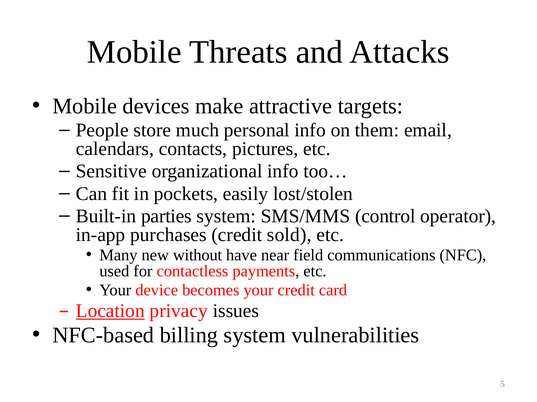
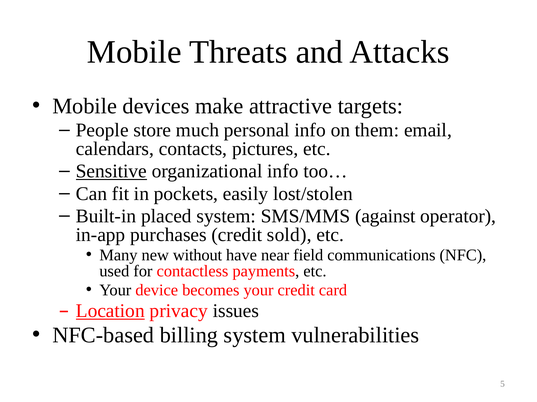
Sensitive underline: none -> present (111, 172)
parties: parties -> placed (166, 217)
control: control -> against (385, 217)
